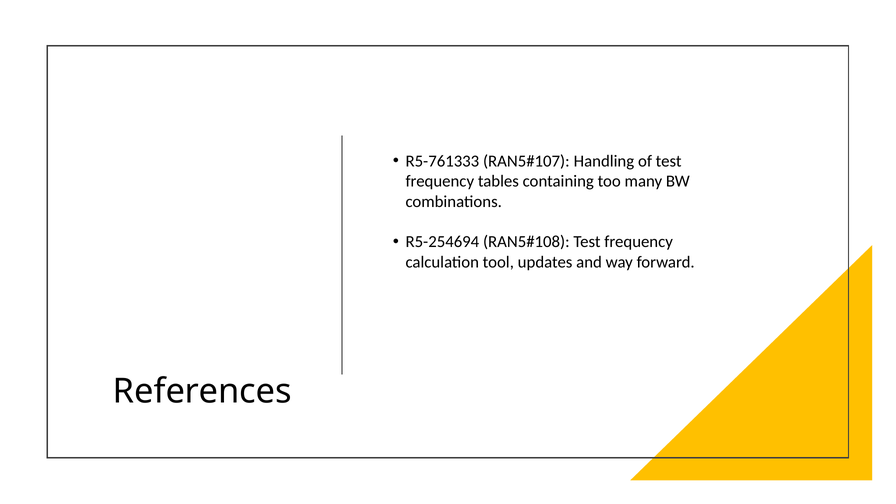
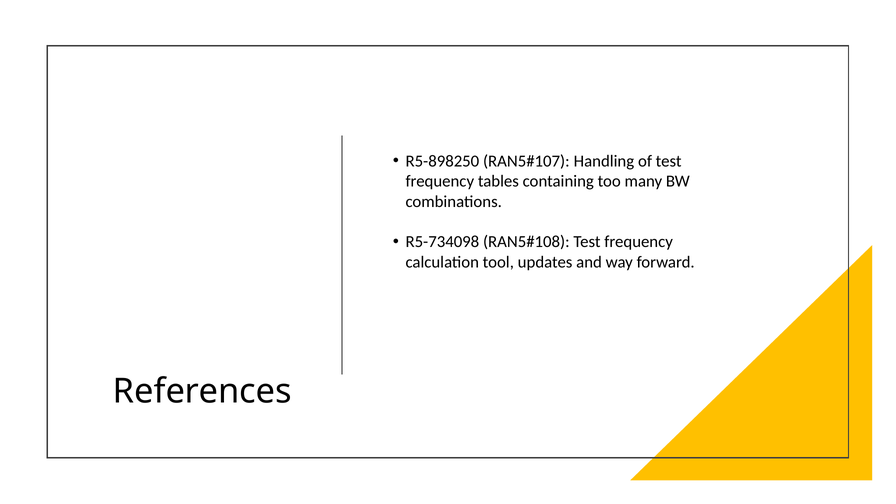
R5-761333: R5-761333 -> R5-898250 (442, 161)
R5-254694: R5-254694 -> R5-734098 (442, 242)
